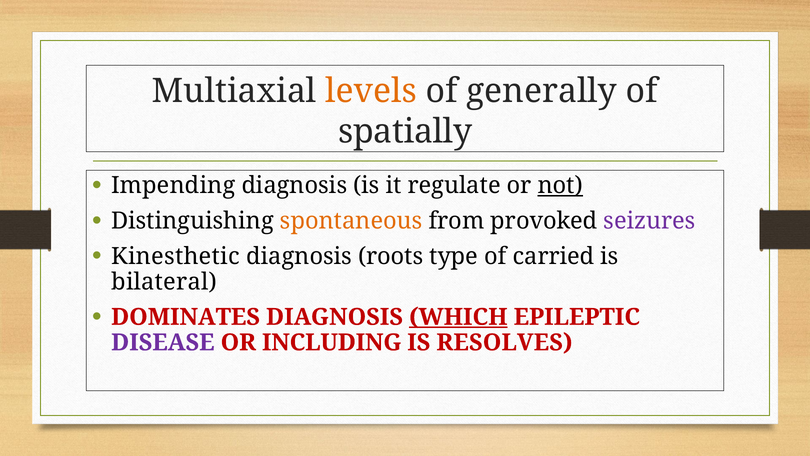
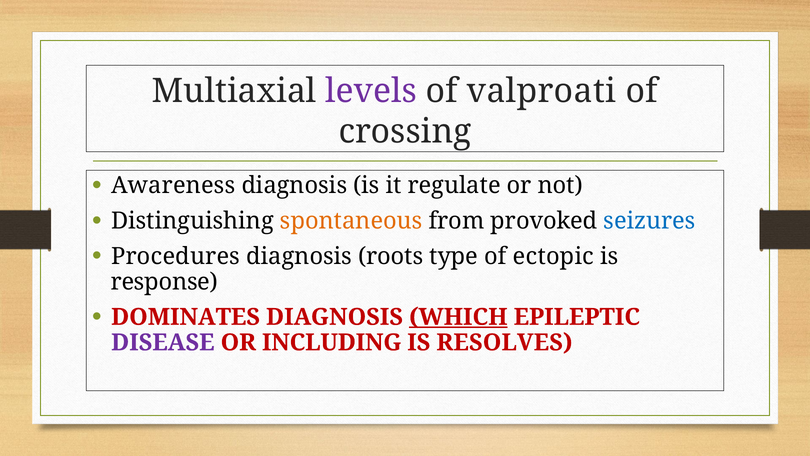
levels colour: orange -> purple (371, 91)
generally: generally -> valproati (541, 91)
spatially: spatially -> crossing (405, 131)
Impending: Impending -> Awareness (173, 186)
not underline: present -> none (560, 186)
seizures colour: purple -> blue (650, 221)
Kinesthetic: Kinesthetic -> Procedures (176, 256)
carried: carried -> ectopic (553, 256)
bilateral: bilateral -> response (164, 282)
